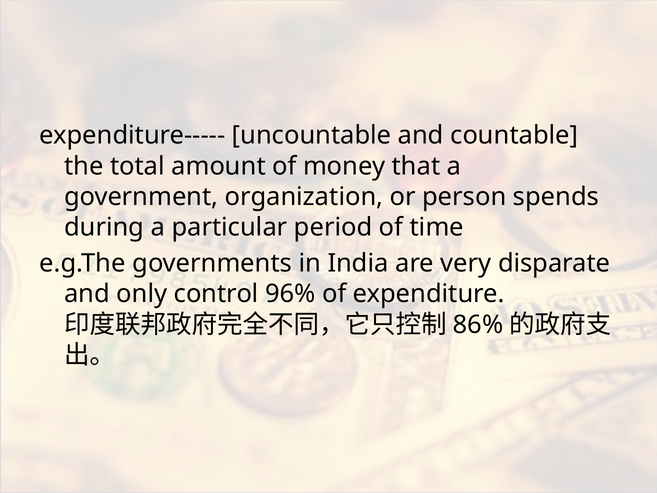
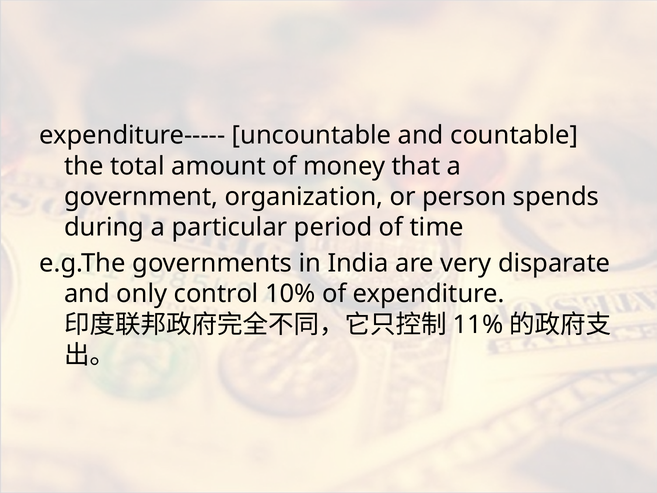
96%: 96% -> 10% (290, 294)
86%: 86% -> 11% (478, 325)
